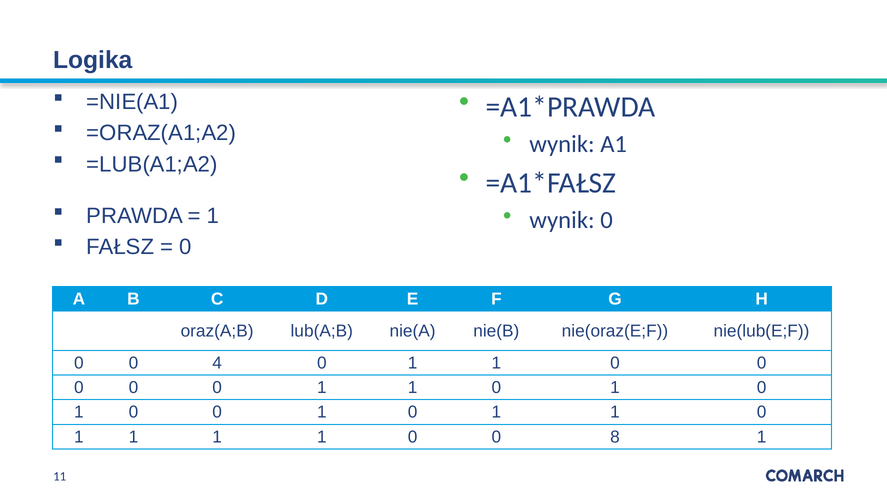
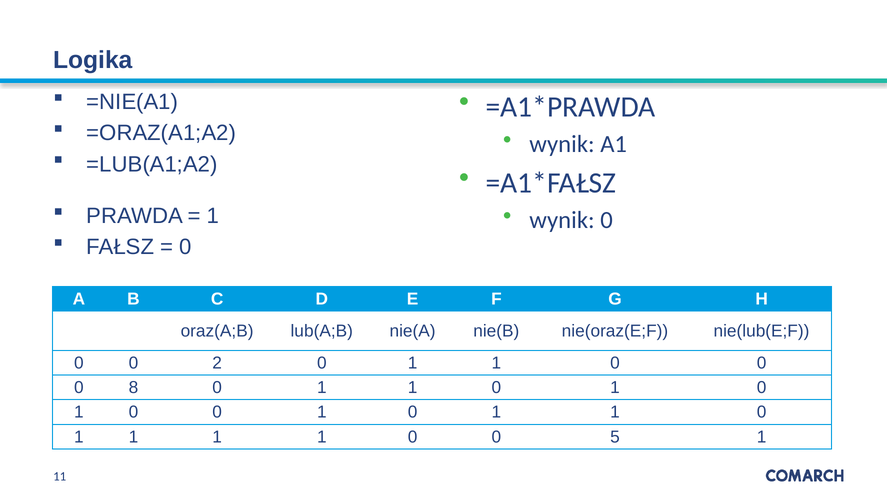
4: 4 -> 2 (217, 363)
0: 0 -> 8 (133, 388)
8: 8 -> 5 (615, 437)
